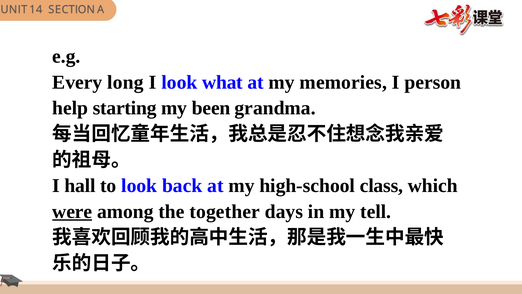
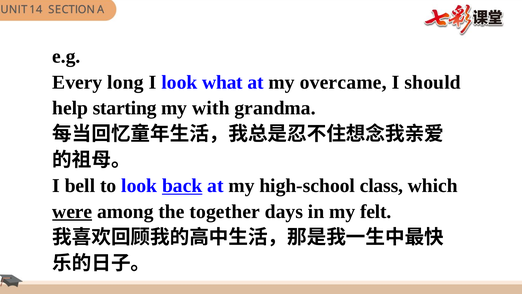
memories: memories -> overcame (343, 82)
person: person -> should (433, 82)
been: been -> with (211, 108)
hall: hall -> bell (80, 186)
back underline: none -> present (182, 186)
tell: tell -> felt (376, 211)
